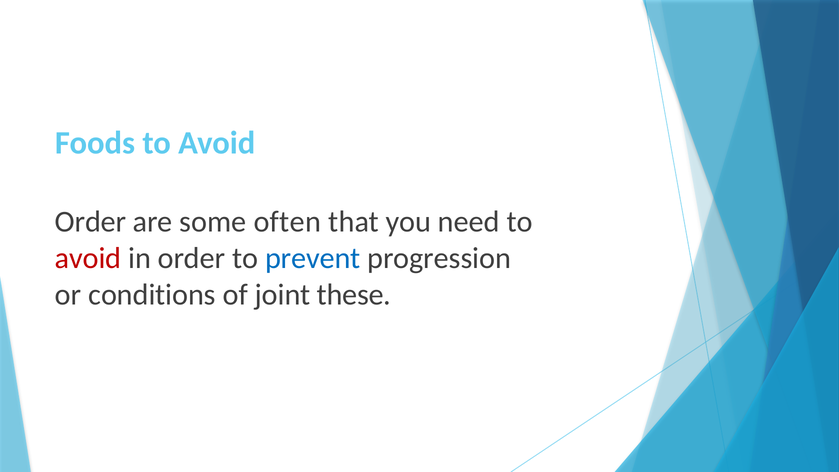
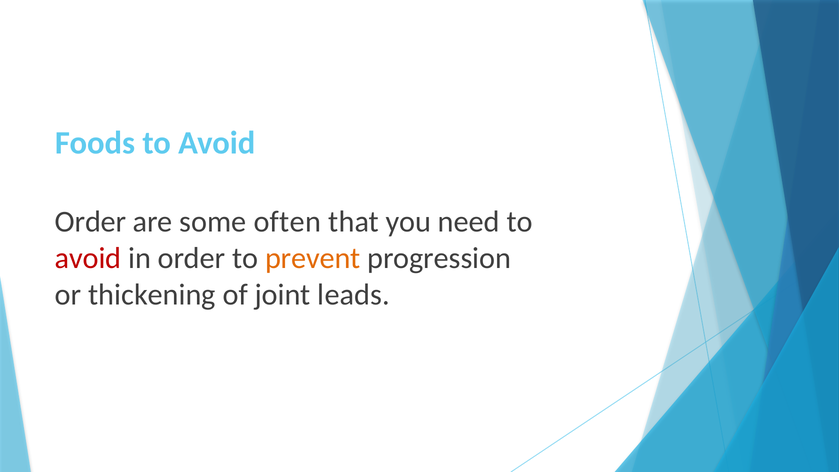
prevent colour: blue -> orange (313, 258)
conditions: conditions -> thickening (152, 295)
these: these -> leads (354, 295)
